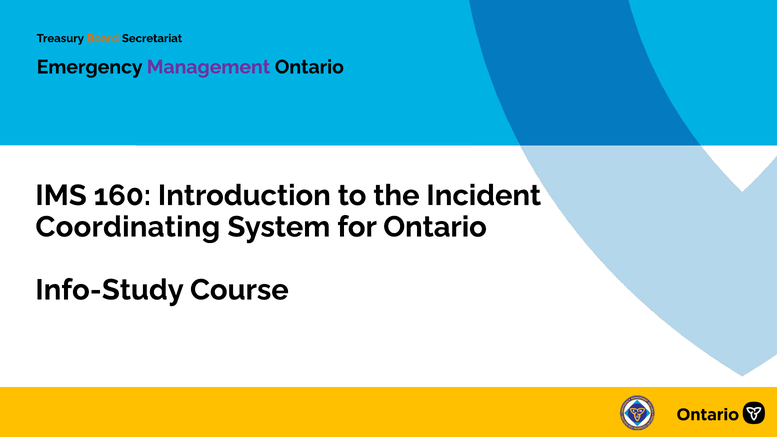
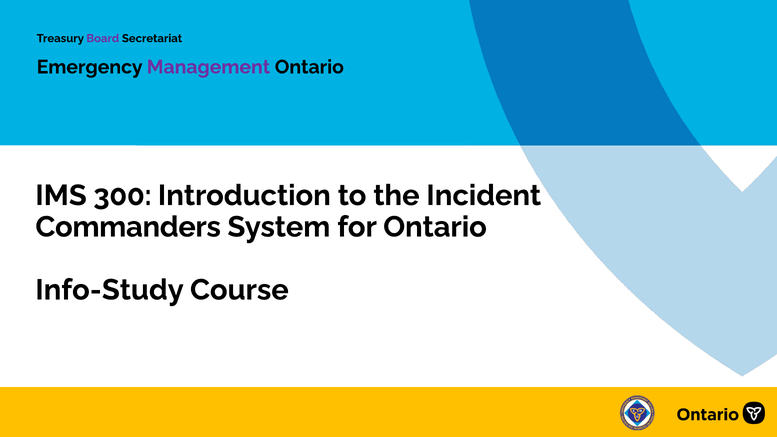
Board colour: orange -> purple (103, 38)
160: 160 -> 300 (123, 196)
Coordinating: Coordinating -> Commanders (128, 227)
